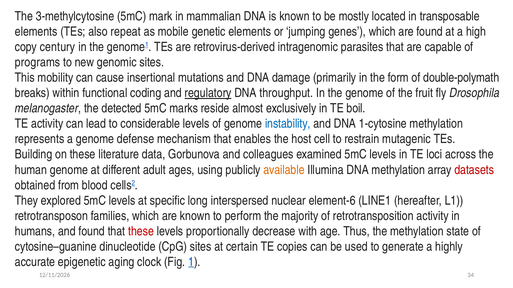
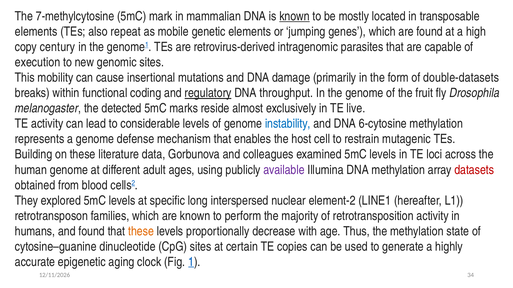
3-methylcytosine: 3-methylcytosine -> 7-methylcytosine (75, 16)
known underline: none -> present (295, 16)
programs: programs -> execution (38, 62)
double-polymath: double-polymath -> double-datasets (461, 78)
boil: boil -> live (356, 109)
1-cytosine: 1-cytosine -> 6-cytosine (383, 124)
available colour: orange -> purple (284, 170)
element-6: element-6 -> element-2 (332, 201)
these colour: red -> orange (141, 232)
